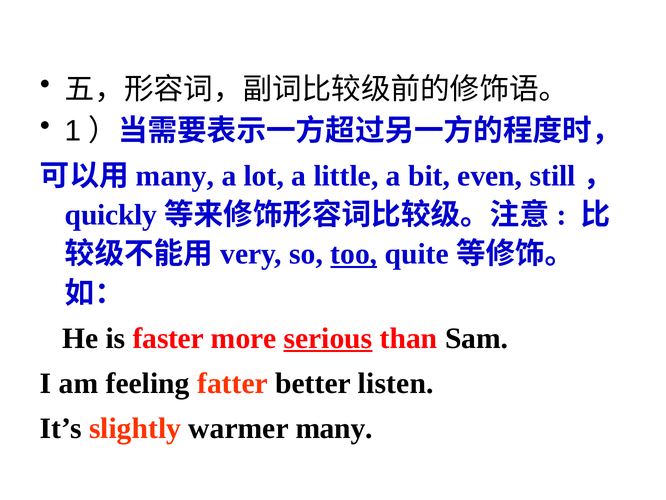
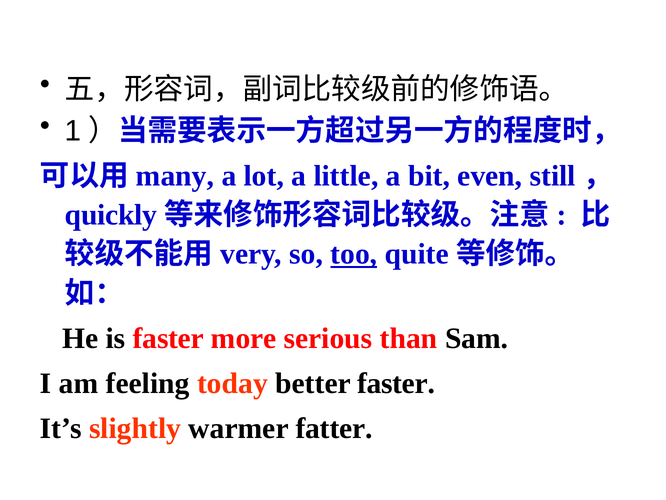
serious underline: present -> none (328, 338)
fatter: fatter -> today (232, 383)
better listen: listen -> faster (396, 383)
warmer many: many -> fatter (334, 428)
